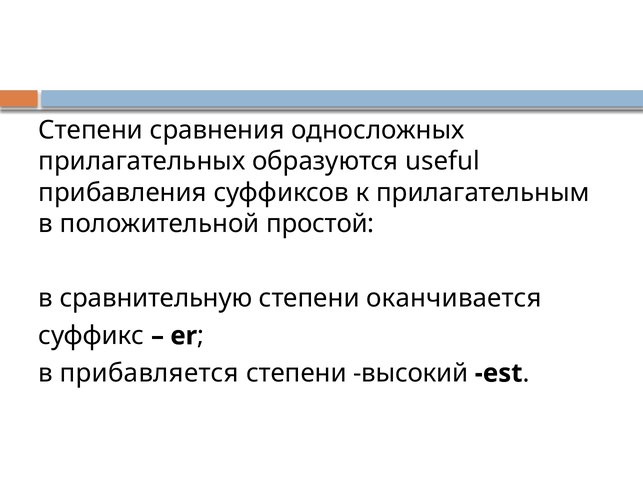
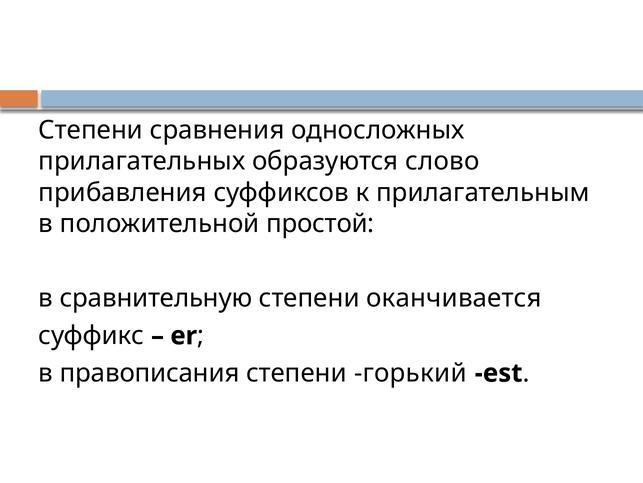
useful: useful -> слово (442, 161)
прибавляется: прибавляется -> правописания (150, 373)
высокий: высокий -> горький (410, 373)
